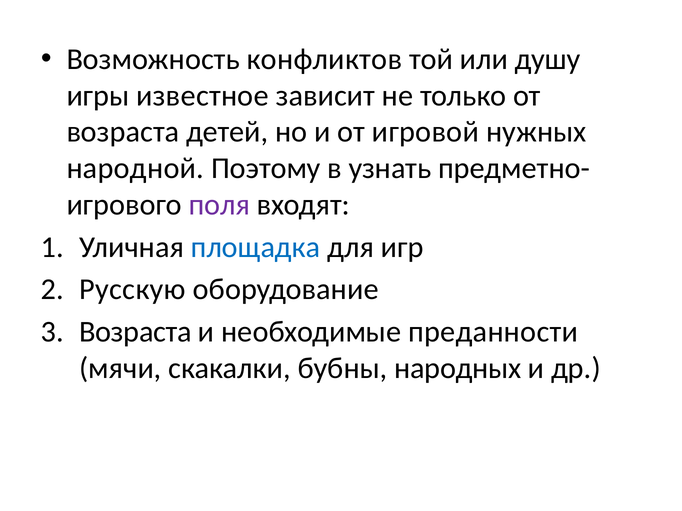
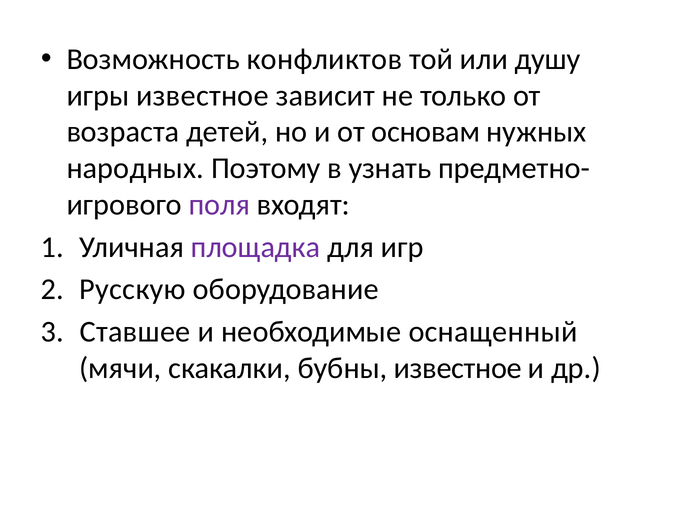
игровой: игровой -> основам (426, 132)
народной: народной -> народных (135, 168)
площадка colour: blue -> purple (256, 247)
Возраста: Возраста -> Ставшее (135, 332)
преданности: преданности -> оснащенный (493, 332)
бубны народных: народных -> известное (458, 369)
